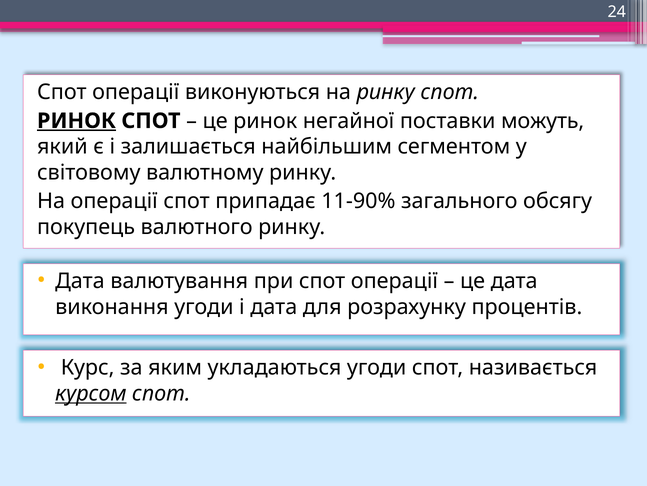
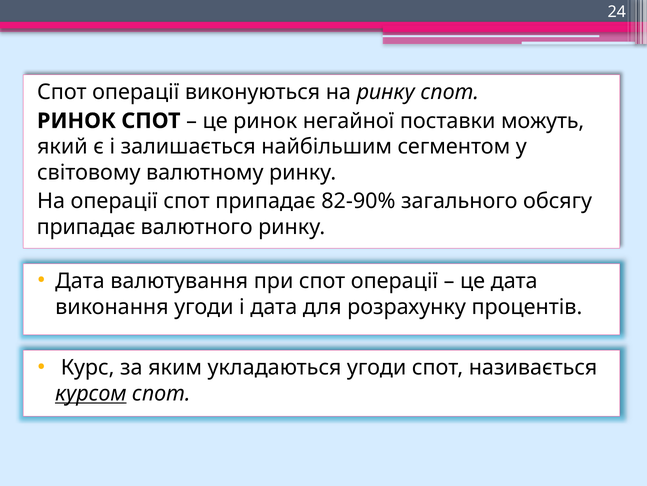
РИНОК underline: present -> none (76, 121)
11-90%: 11-90% -> 82-90% (358, 201)
покупець: покупець -> припадає (86, 227)
